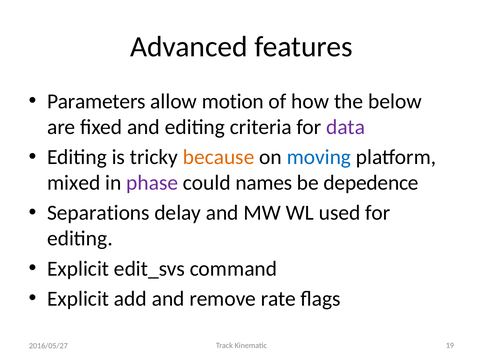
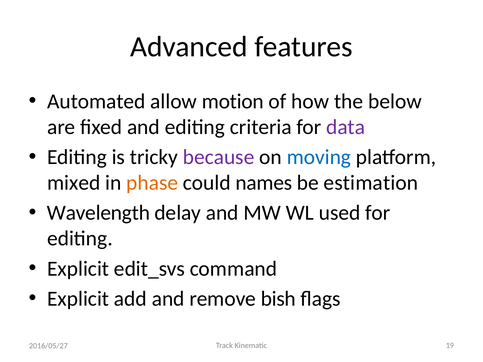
Parameters: Parameters -> Automated (96, 101)
because colour: orange -> purple (219, 157)
phase colour: purple -> orange (152, 183)
depedence: depedence -> estimation (371, 183)
Separations: Separations -> Wavelength (98, 213)
rate: rate -> bish (278, 299)
